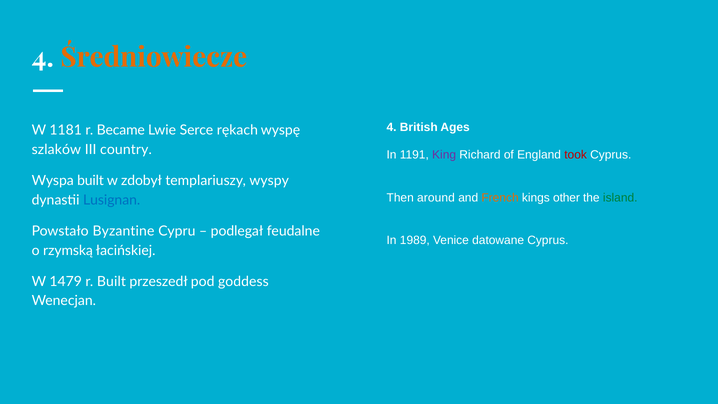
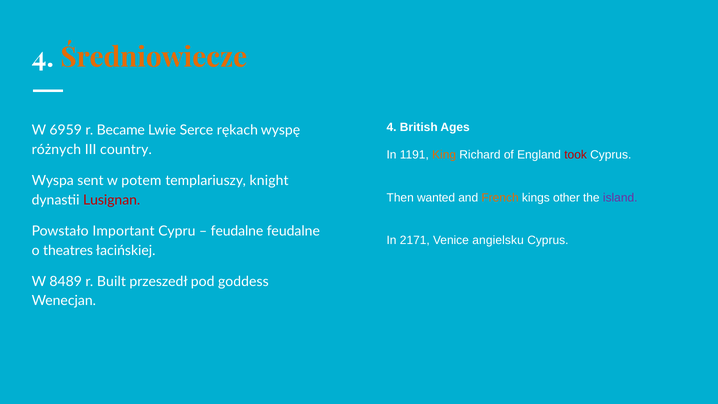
1181: 1181 -> 6959 (66, 130)
szlaków: szlaków -> różnych (56, 149)
King colour: purple -> orange (444, 155)
Wyspa built: built -> sent (90, 181)
zdobył: zdobył -> potem (141, 181)
wyspy: wyspy -> knight (269, 181)
around: around -> wanted (436, 198)
island colour: green -> purple (620, 198)
Lusignan colour: blue -> red (112, 200)
Byzantine: Byzantine -> Important (123, 231)
podlegał: podlegał -> feudalne (237, 231)
1989: 1989 -> 2171 (415, 240)
datowane: datowane -> angielsku (498, 240)
rzymską: rzymską -> theatres (68, 250)
1479: 1479 -> 8489 (66, 282)
